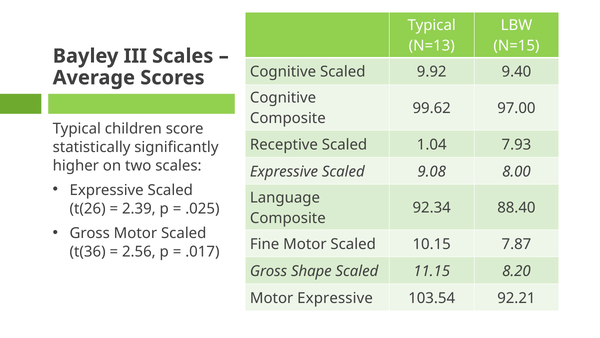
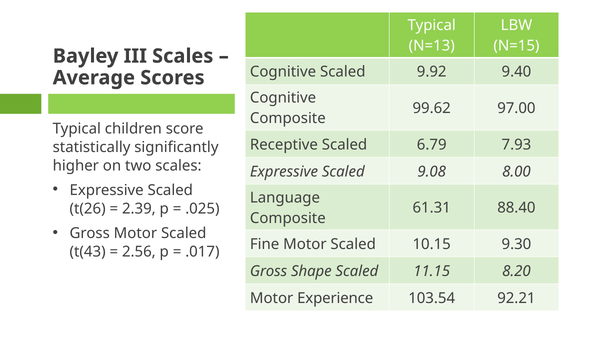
1.04: 1.04 -> 6.79 (432, 144)
92.34: 92.34 -> 61.31 (432, 208)
7.87: 7.87 -> 9.30 (516, 244)
t(36: t(36 -> t(43 (88, 252)
Motor Expressive: Expressive -> Experience (335, 298)
